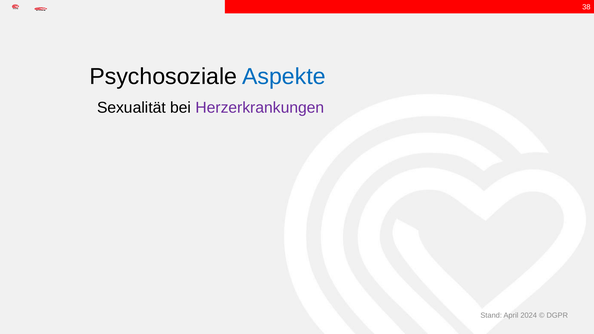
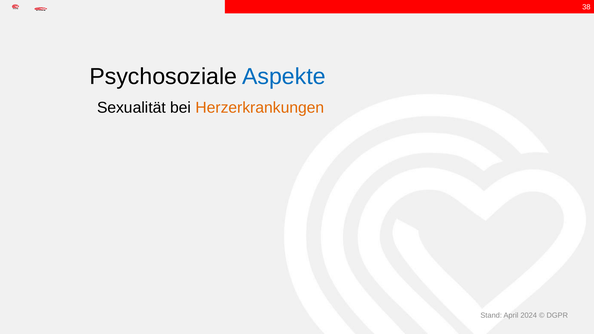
Herzerkrankungen colour: purple -> orange (260, 108)
